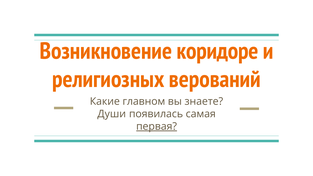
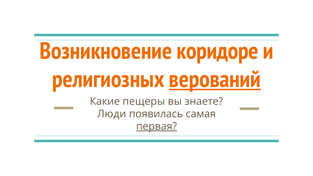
верований underline: none -> present (215, 79)
главном: главном -> пещеры (144, 101)
Души: Души -> Люди (112, 114)
